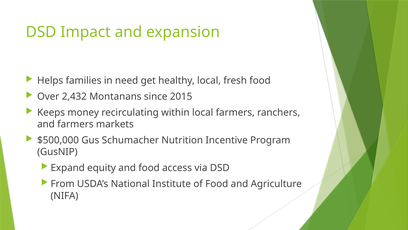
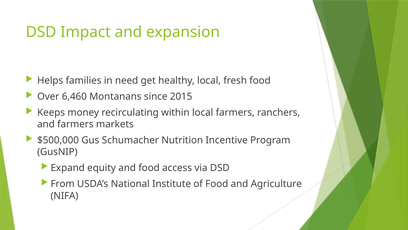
2,432: 2,432 -> 6,460 (74, 96)
